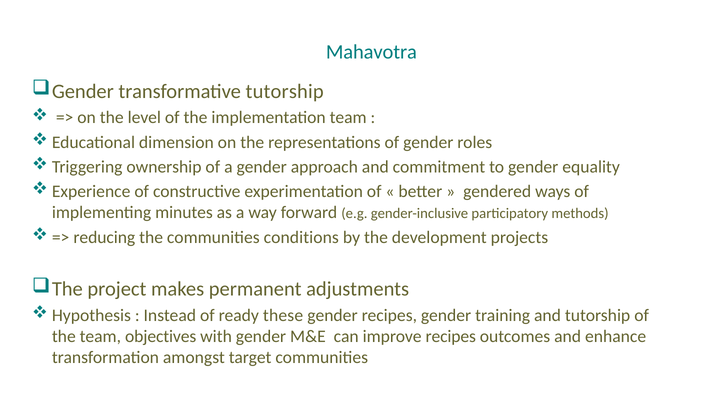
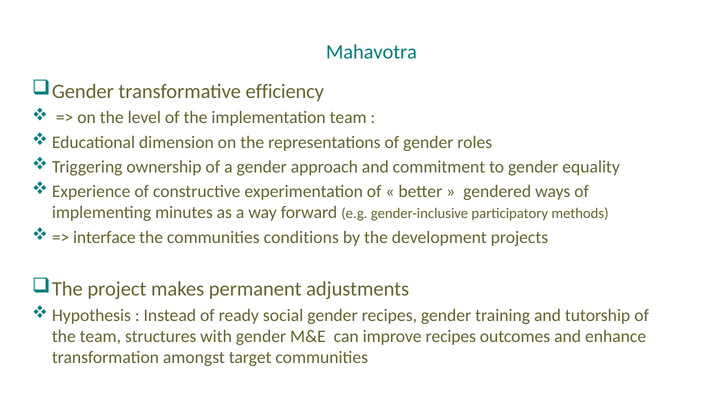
transformative tutorship: tutorship -> efficiency (285, 91)
reducing: reducing -> interface (104, 237)
these: these -> social (283, 315)
objectives: objectives -> structures (161, 336)
